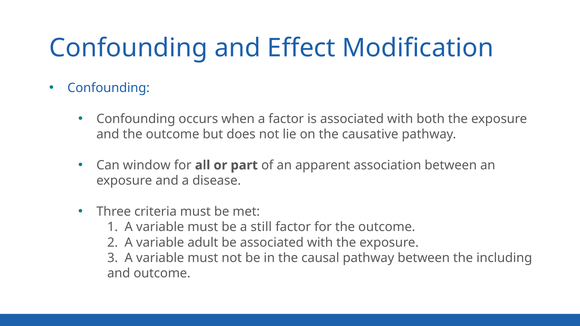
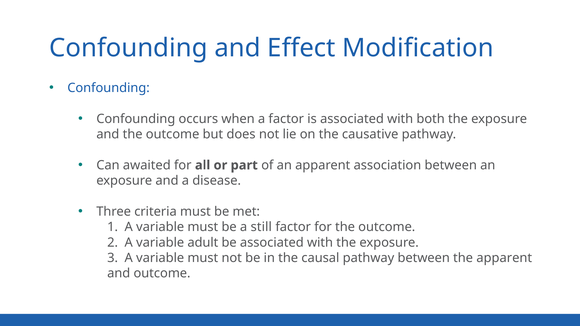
window: window -> awaited (147, 165)
the including: including -> apparent (504, 258)
